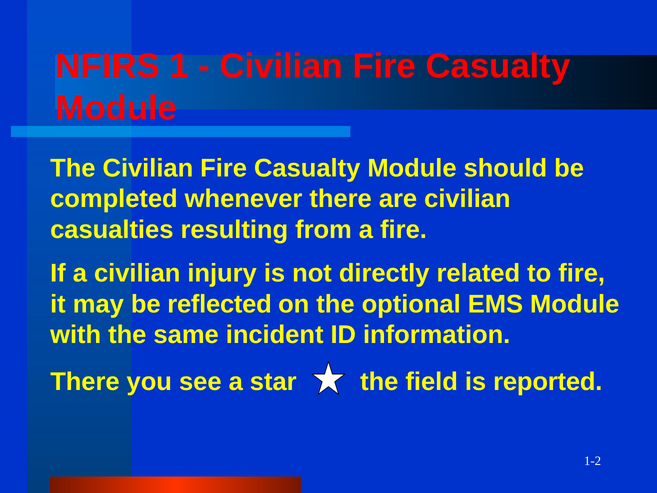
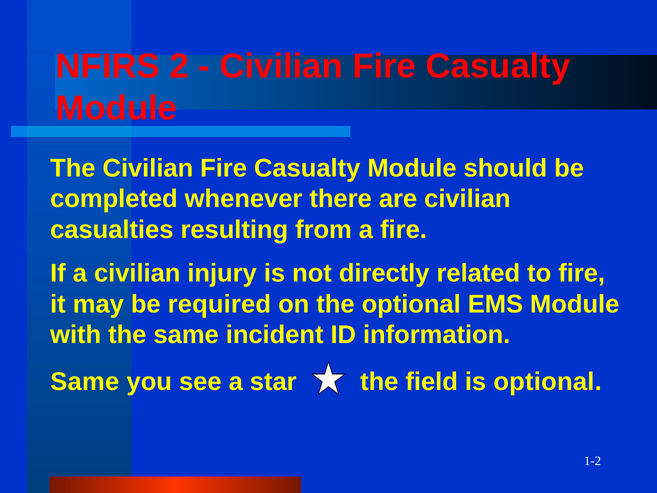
1: 1 -> 2 (179, 66)
reflected: reflected -> required (219, 304)
There: There -> Same (85, 382)
is reported: reported -> optional (548, 382)
